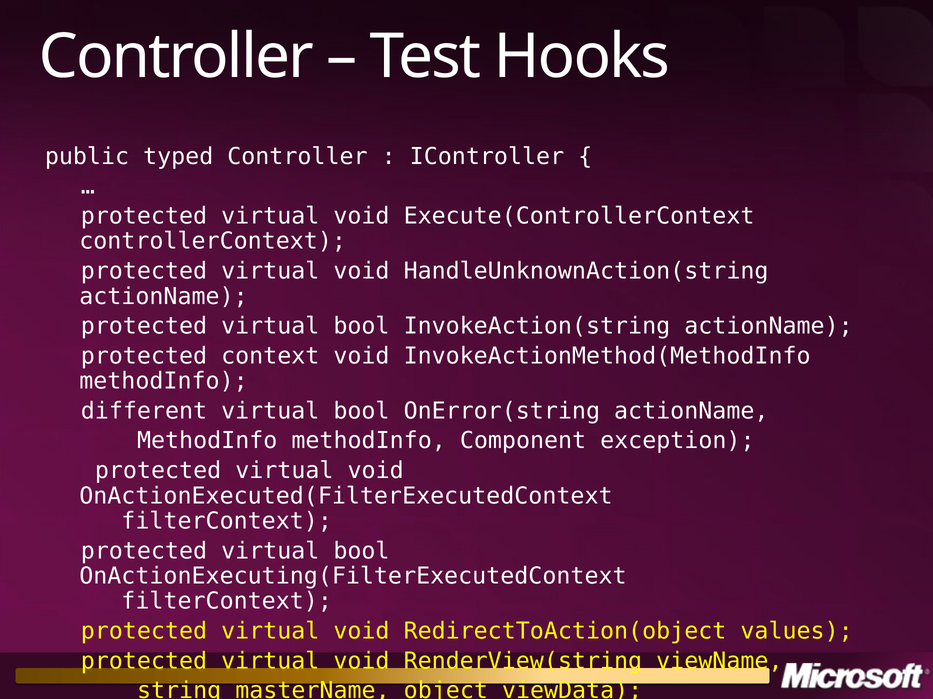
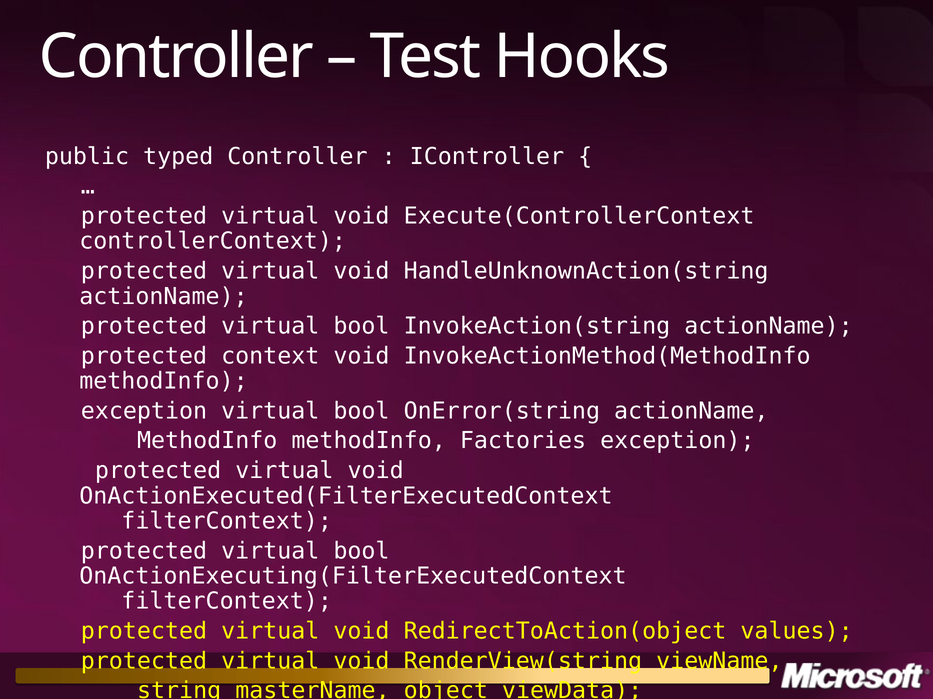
different: different -> exception (144, 411)
Component: Component -> Factories (523, 441)
